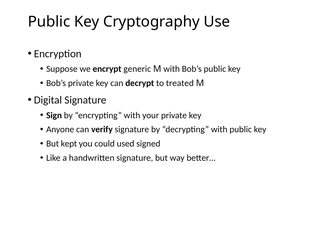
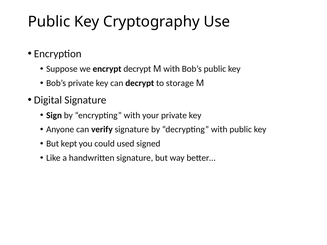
encrypt generic: generic -> decrypt (137, 69)
treated: treated -> storage (180, 83)
